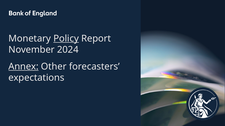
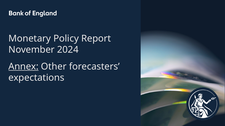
Policy underline: present -> none (66, 39)
